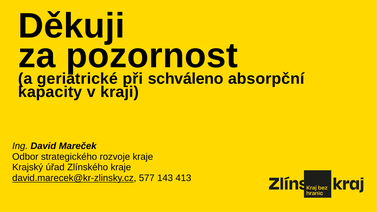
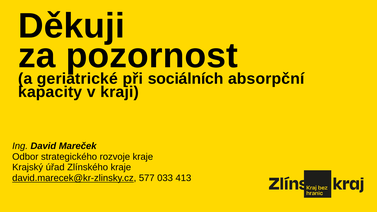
schváleno: schváleno -> sociálních (186, 79)
143: 143 -> 033 (165, 178)
